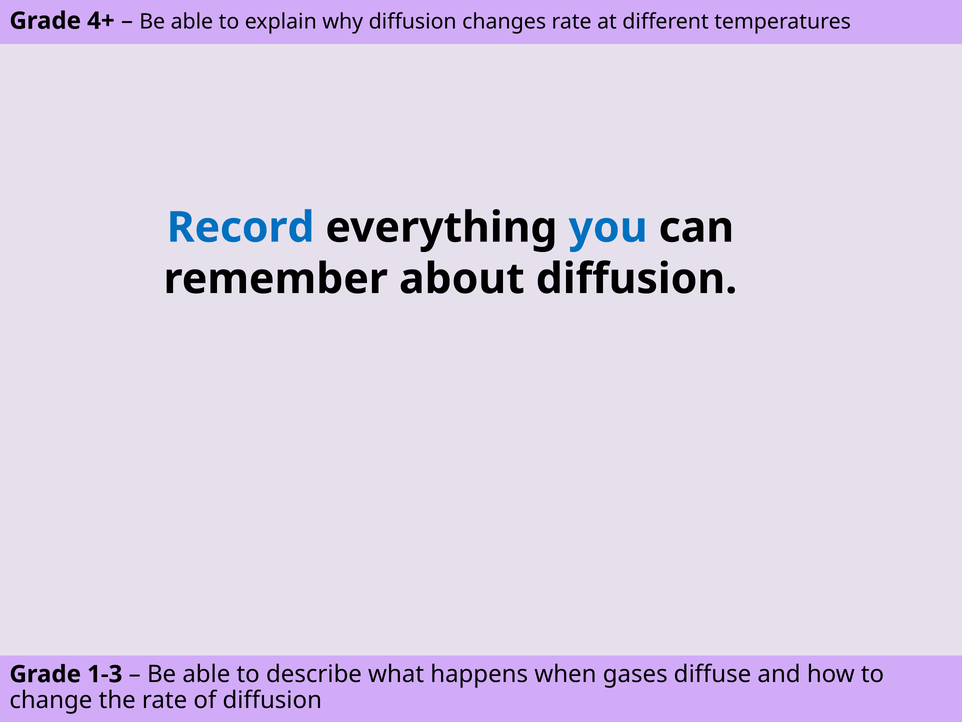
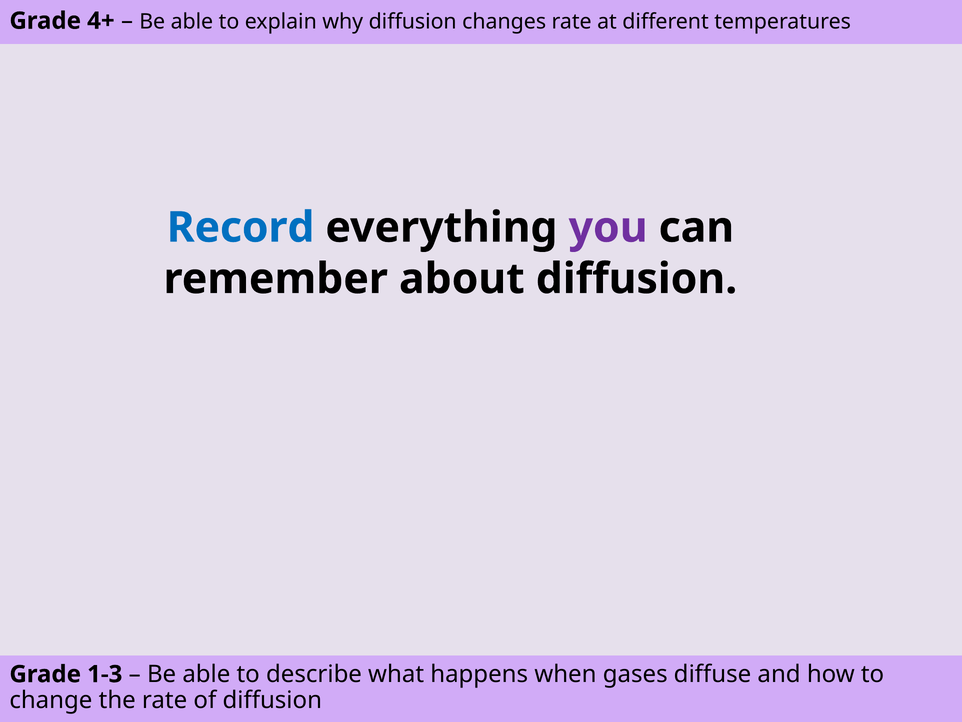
you colour: blue -> purple (608, 227)
